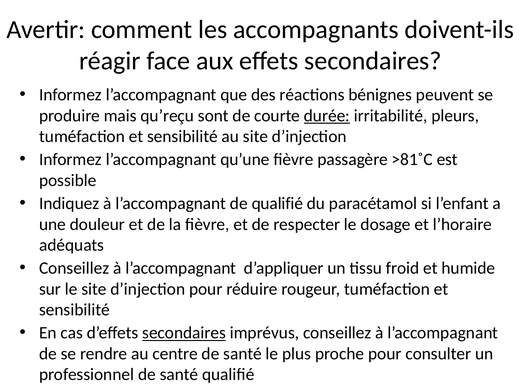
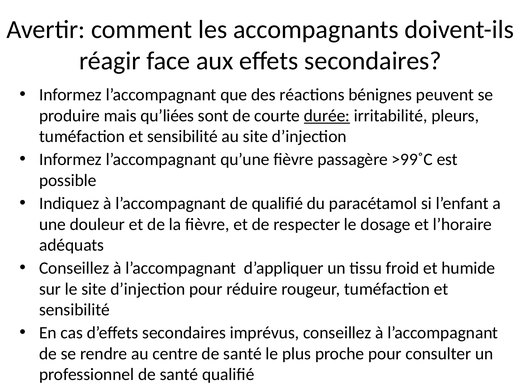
qu’reçu: qu’reçu -> qu’liées (167, 116)
>81˚C: >81˚C -> >99˚C (412, 159)
secondaires underline: present -> none (184, 333)
